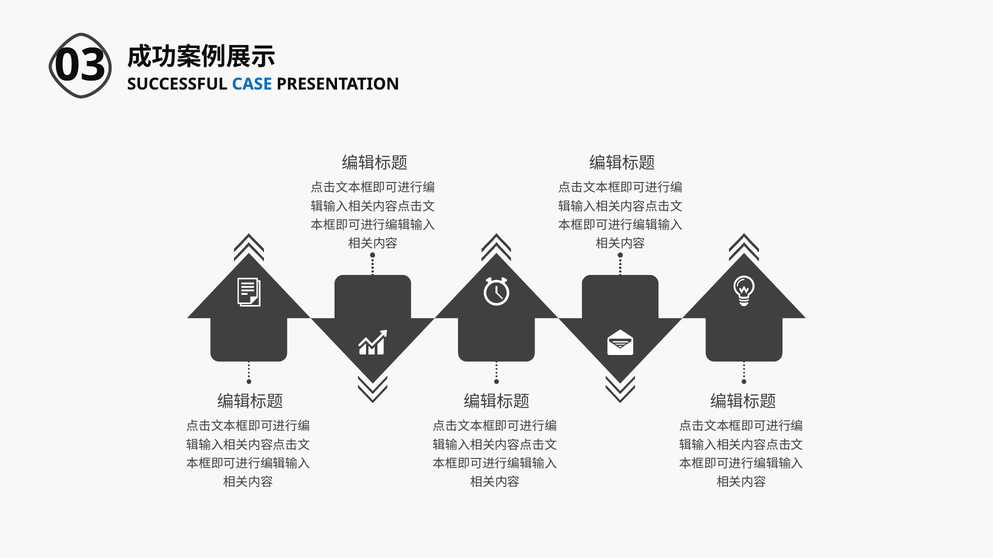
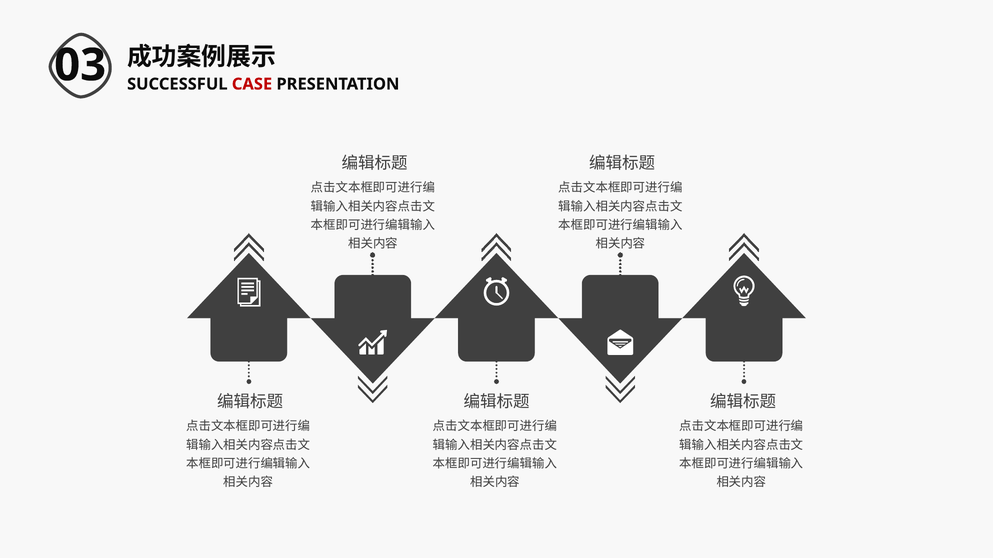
CASE colour: blue -> red (252, 84)
